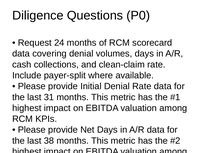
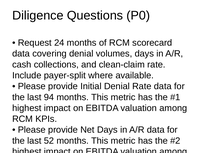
31: 31 -> 94 (49, 97)
38: 38 -> 52 (49, 141)
